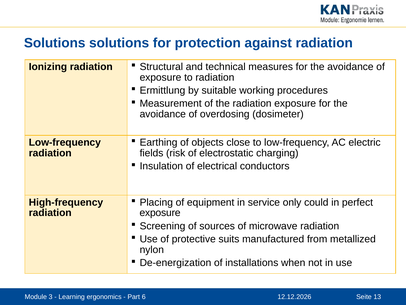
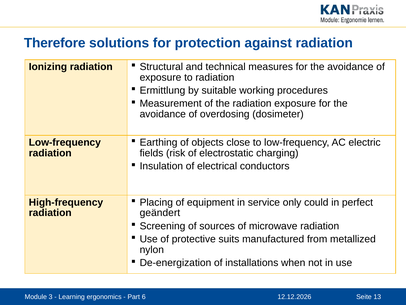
Solutions: Solutions -> Therefore (55, 43)
exposure: exposure -> geändert (160, 213)
